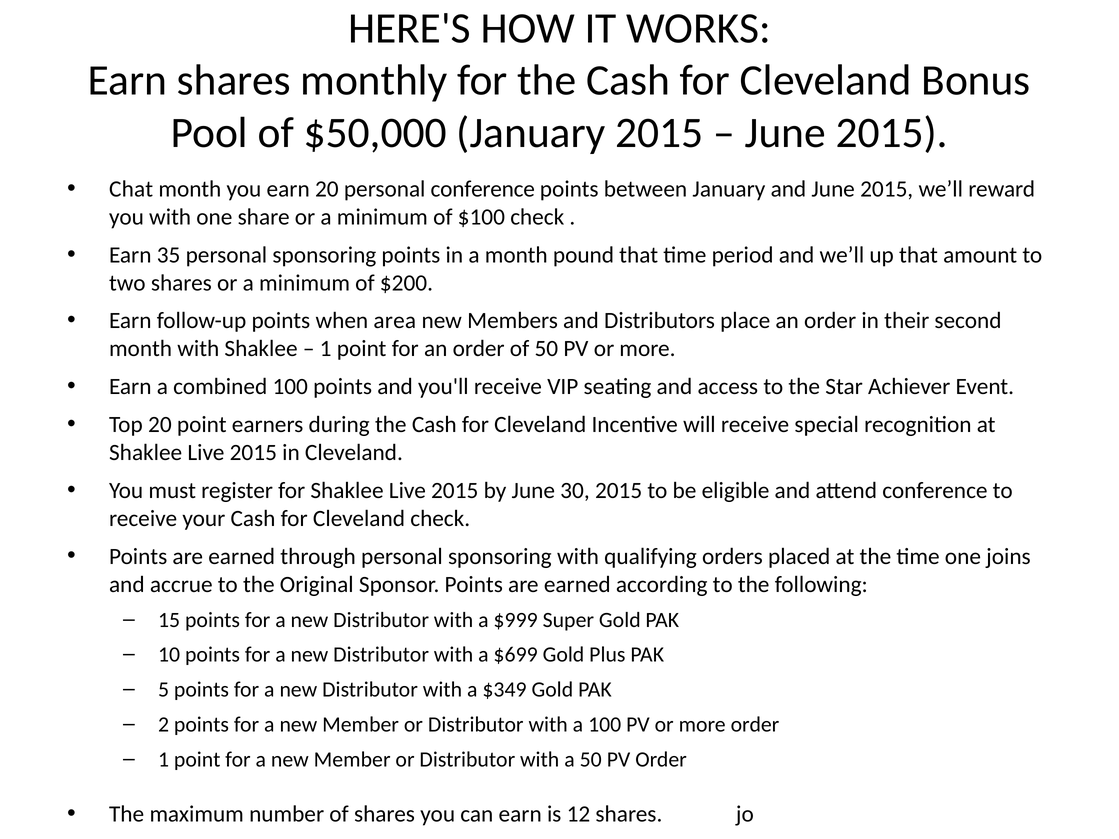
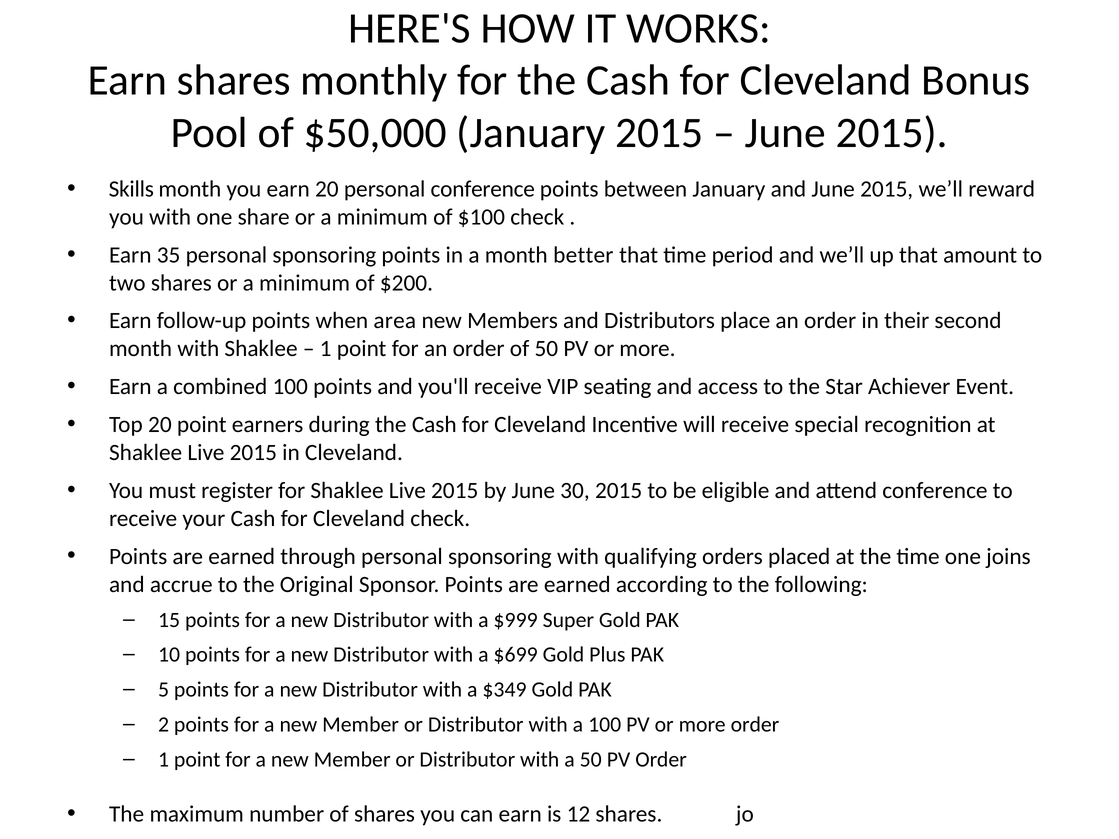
Chat: Chat -> Skills (131, 189)
pound: pound -> better (583, 255)
